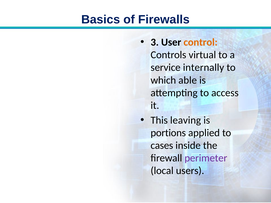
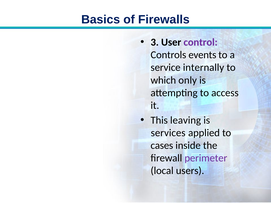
control colour: orange -> purple (201, 42)
virtual: virtual -> events (202, 55)
able: able -> only (188, 80)
portions: portions -> services (168, 133)
